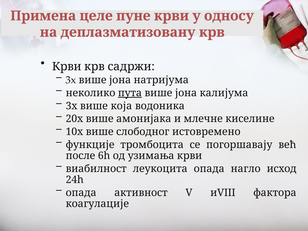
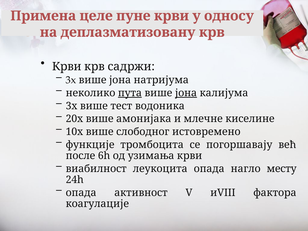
јона underline: none -> present (186, 93)
која: која -> тест (121, 106)
исход: исход -> месту (282, 169)
